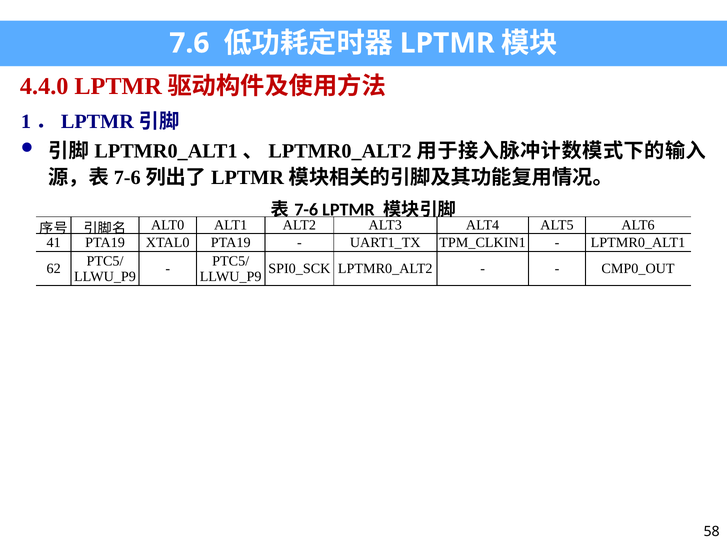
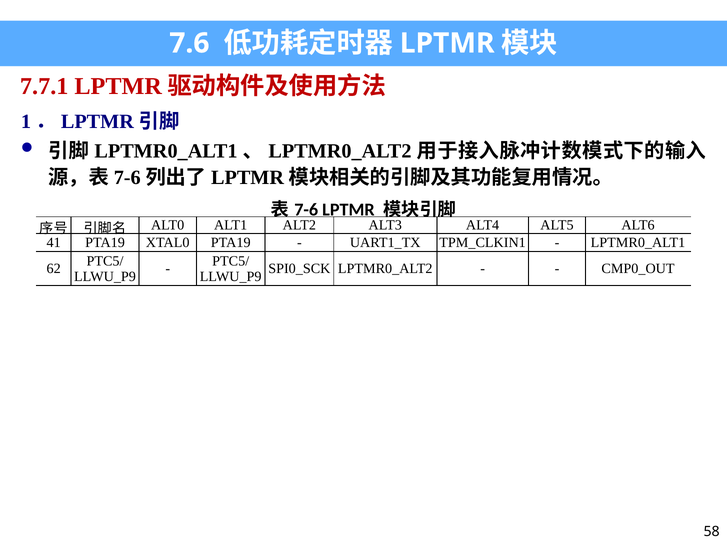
4.4.0: 4.4.0 -> 7.7.1 (44, 86)
